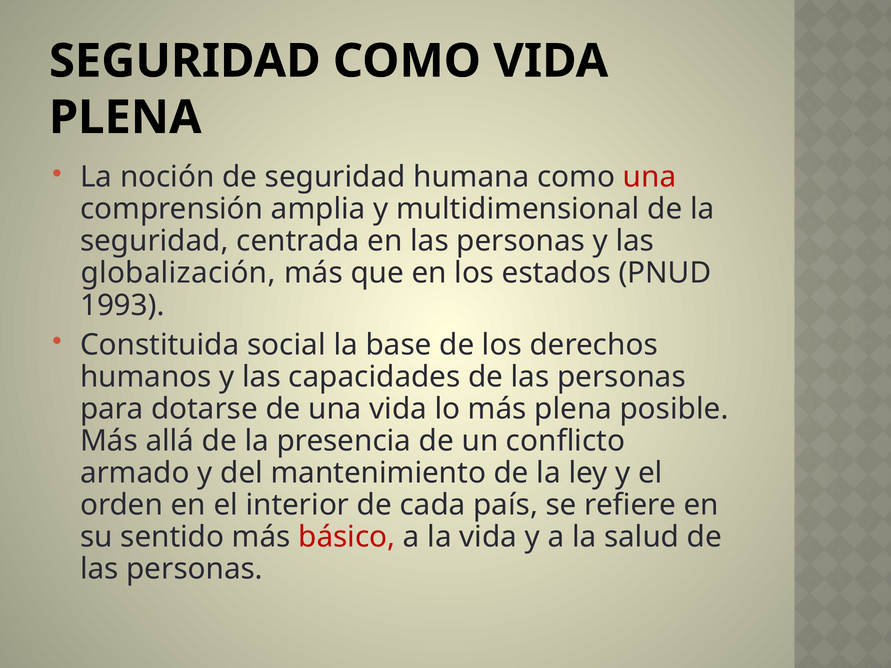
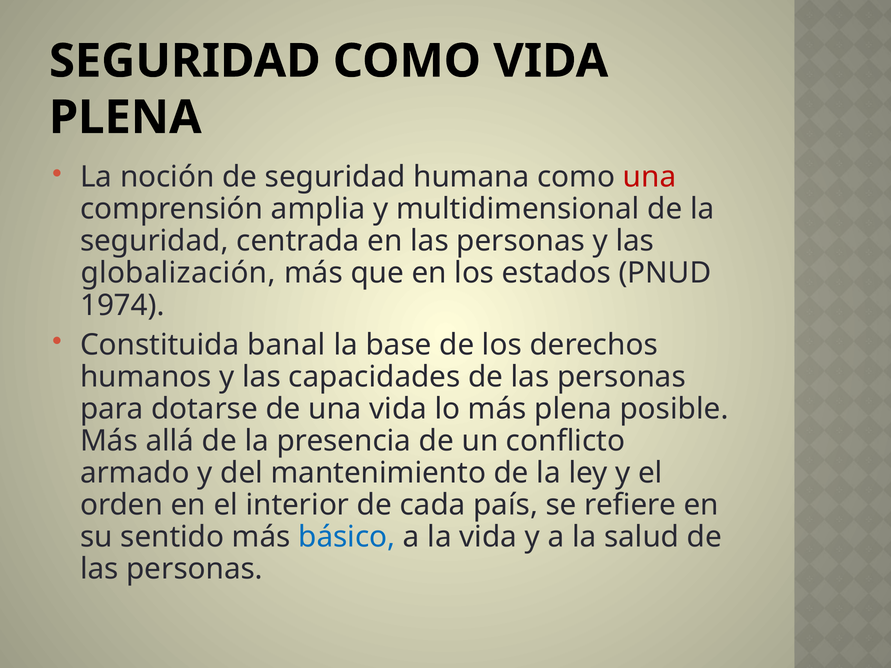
1993: 1993 -> 1974 (122, 305)
social: social -> banal (286, 345)
básico colour: red -> blue (347, 537)
